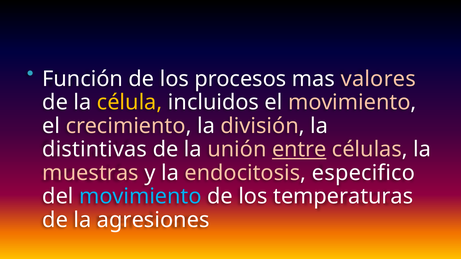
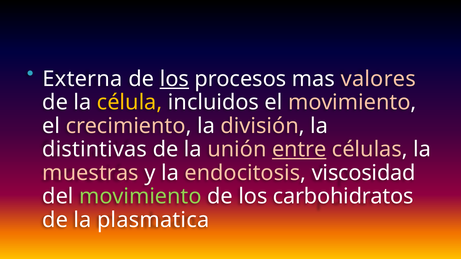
Función: Función -> Externa (82, 79)
los underline: none -> present (174, 79)
especifico: especifico -> viscosidad (364, 173)
movimiento colour: light blue -> light green (140, 197)
temperaturas: temperaturas -> carbohidratos (343, 197)
agresiones: agresiones -> plasmatica (153, 220)
